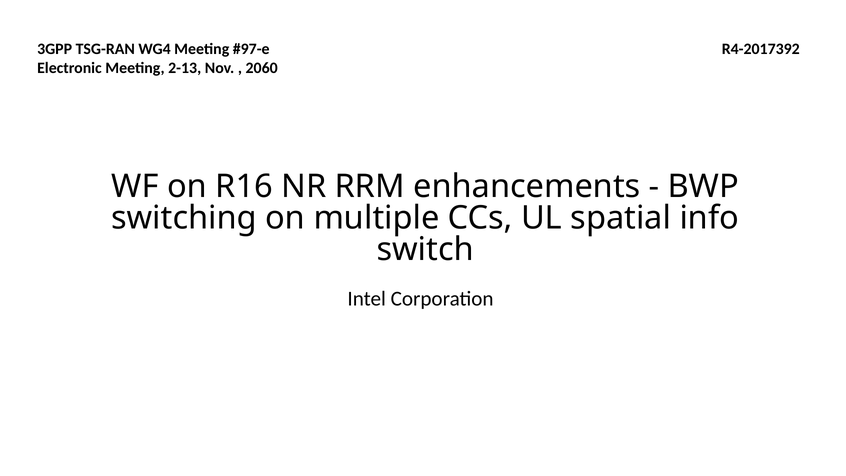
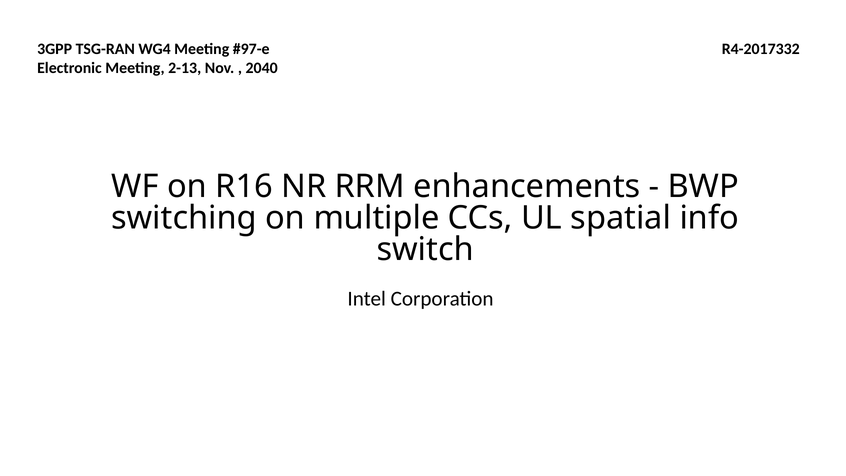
R4-2017392: R4-2017392 -> R4-2017332 (761, 49)
2060: 2060 -> 2040 (262, 68)
